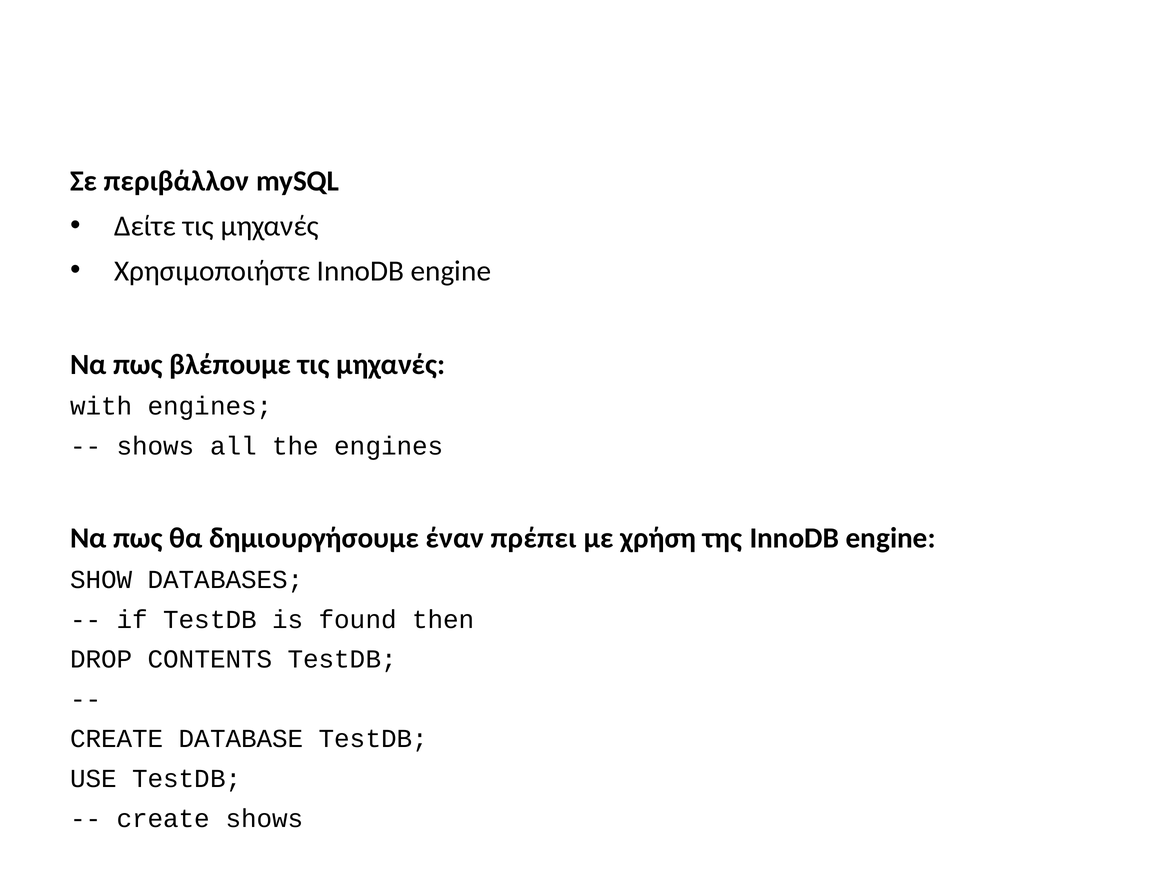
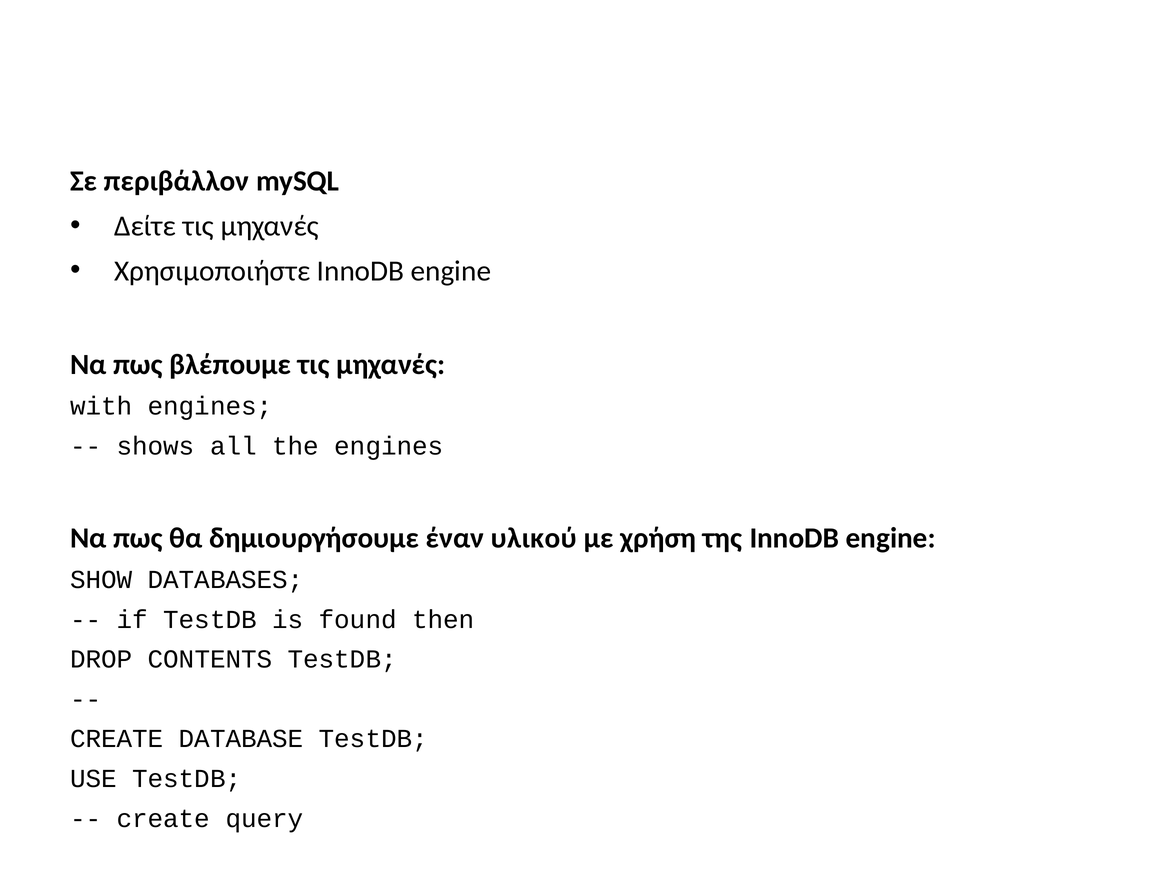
πρέπει: πρέπει -> υλικού (534, 539)
create shows: shows -> query (265, 819)
